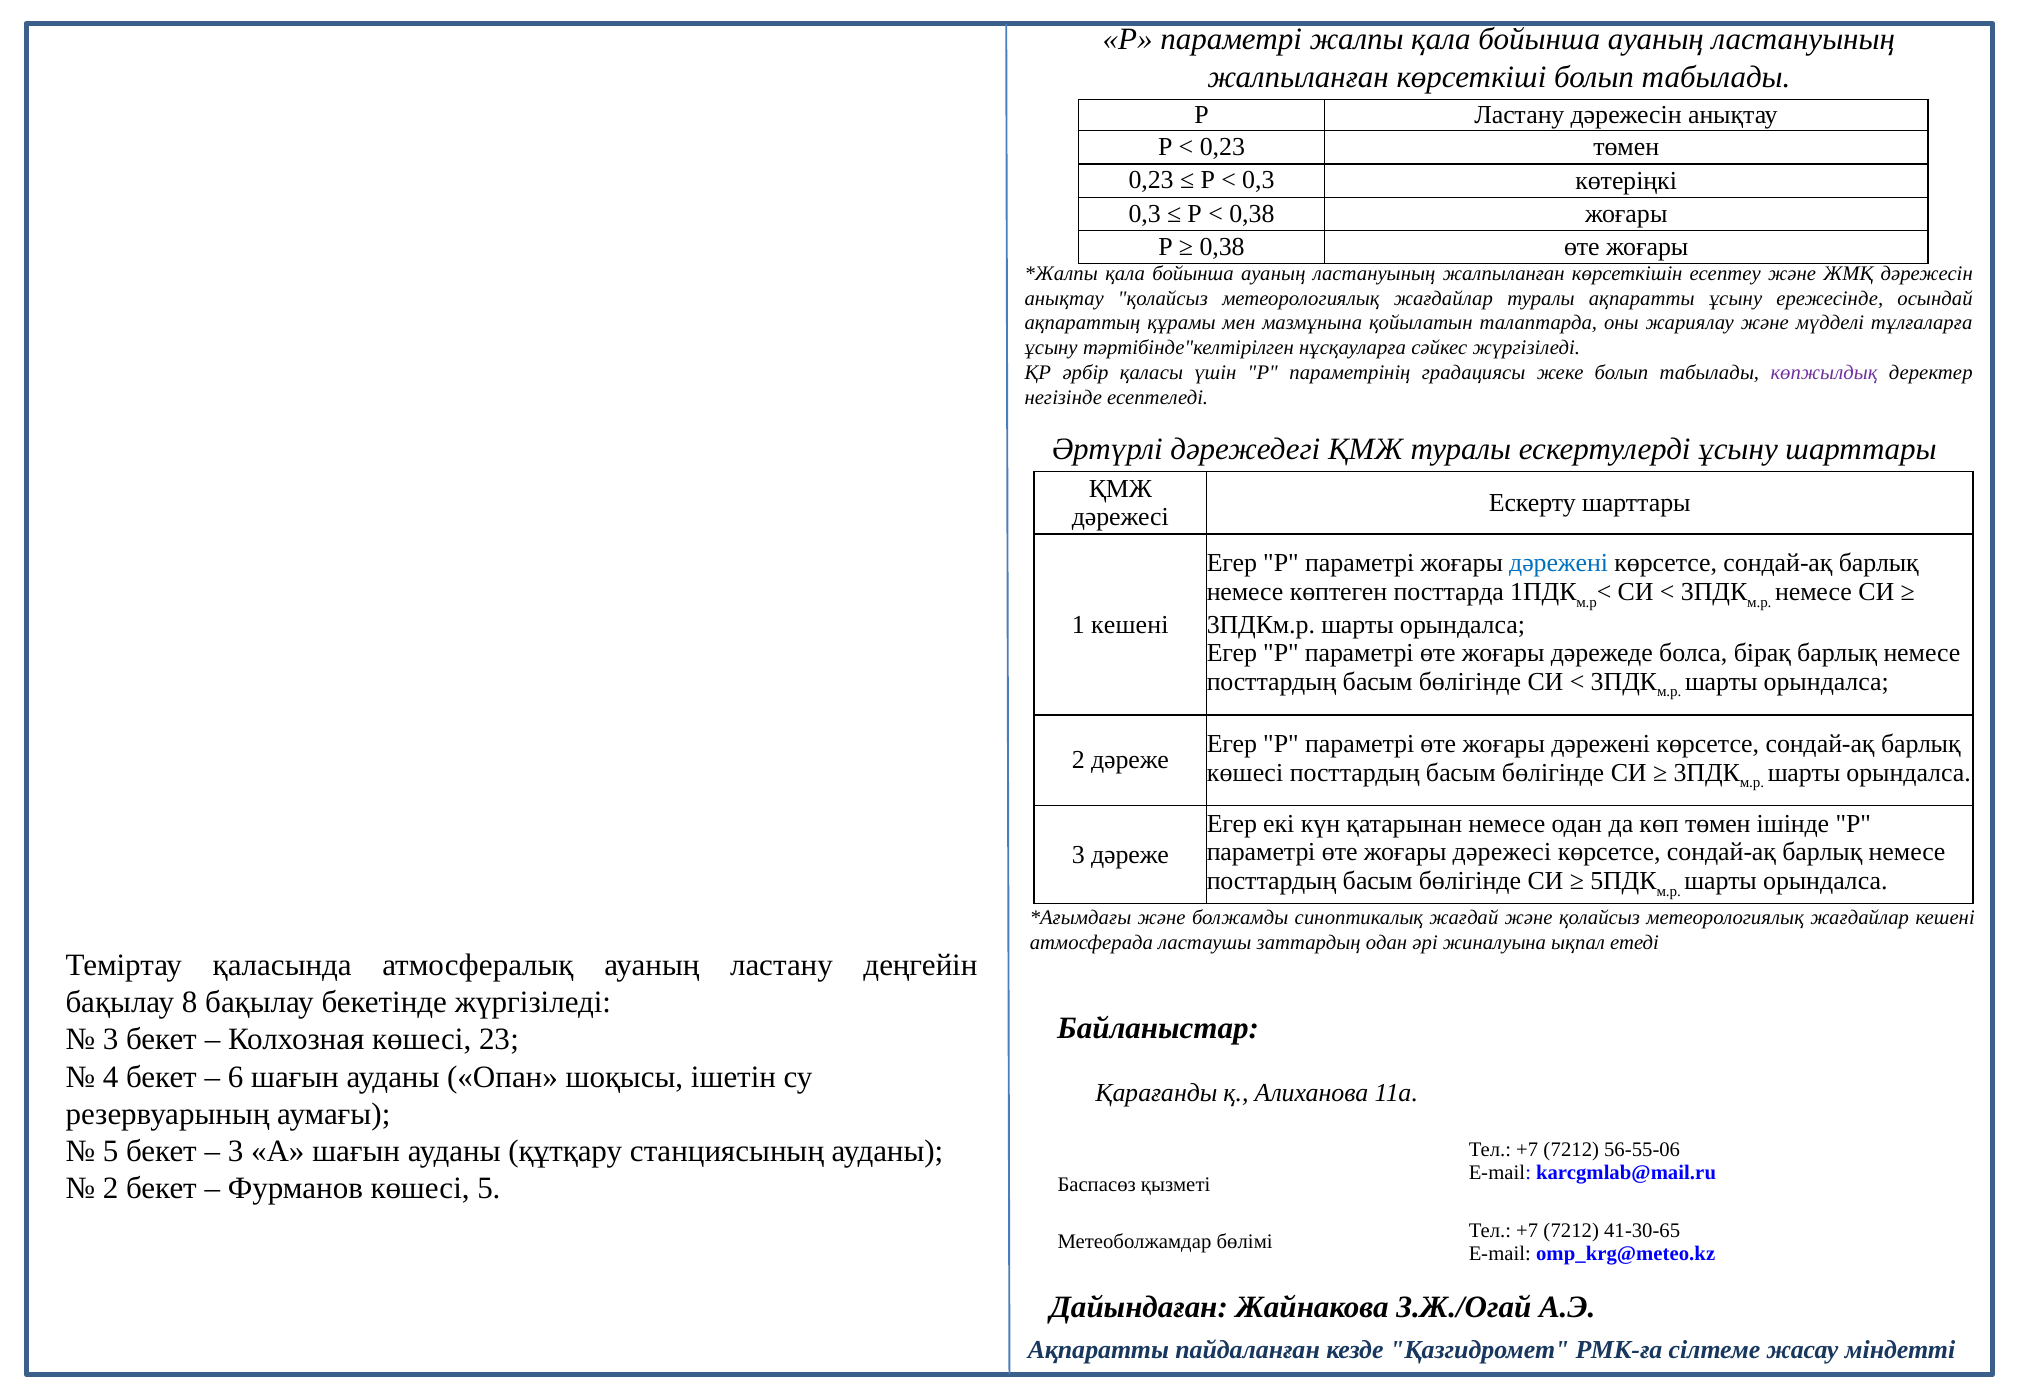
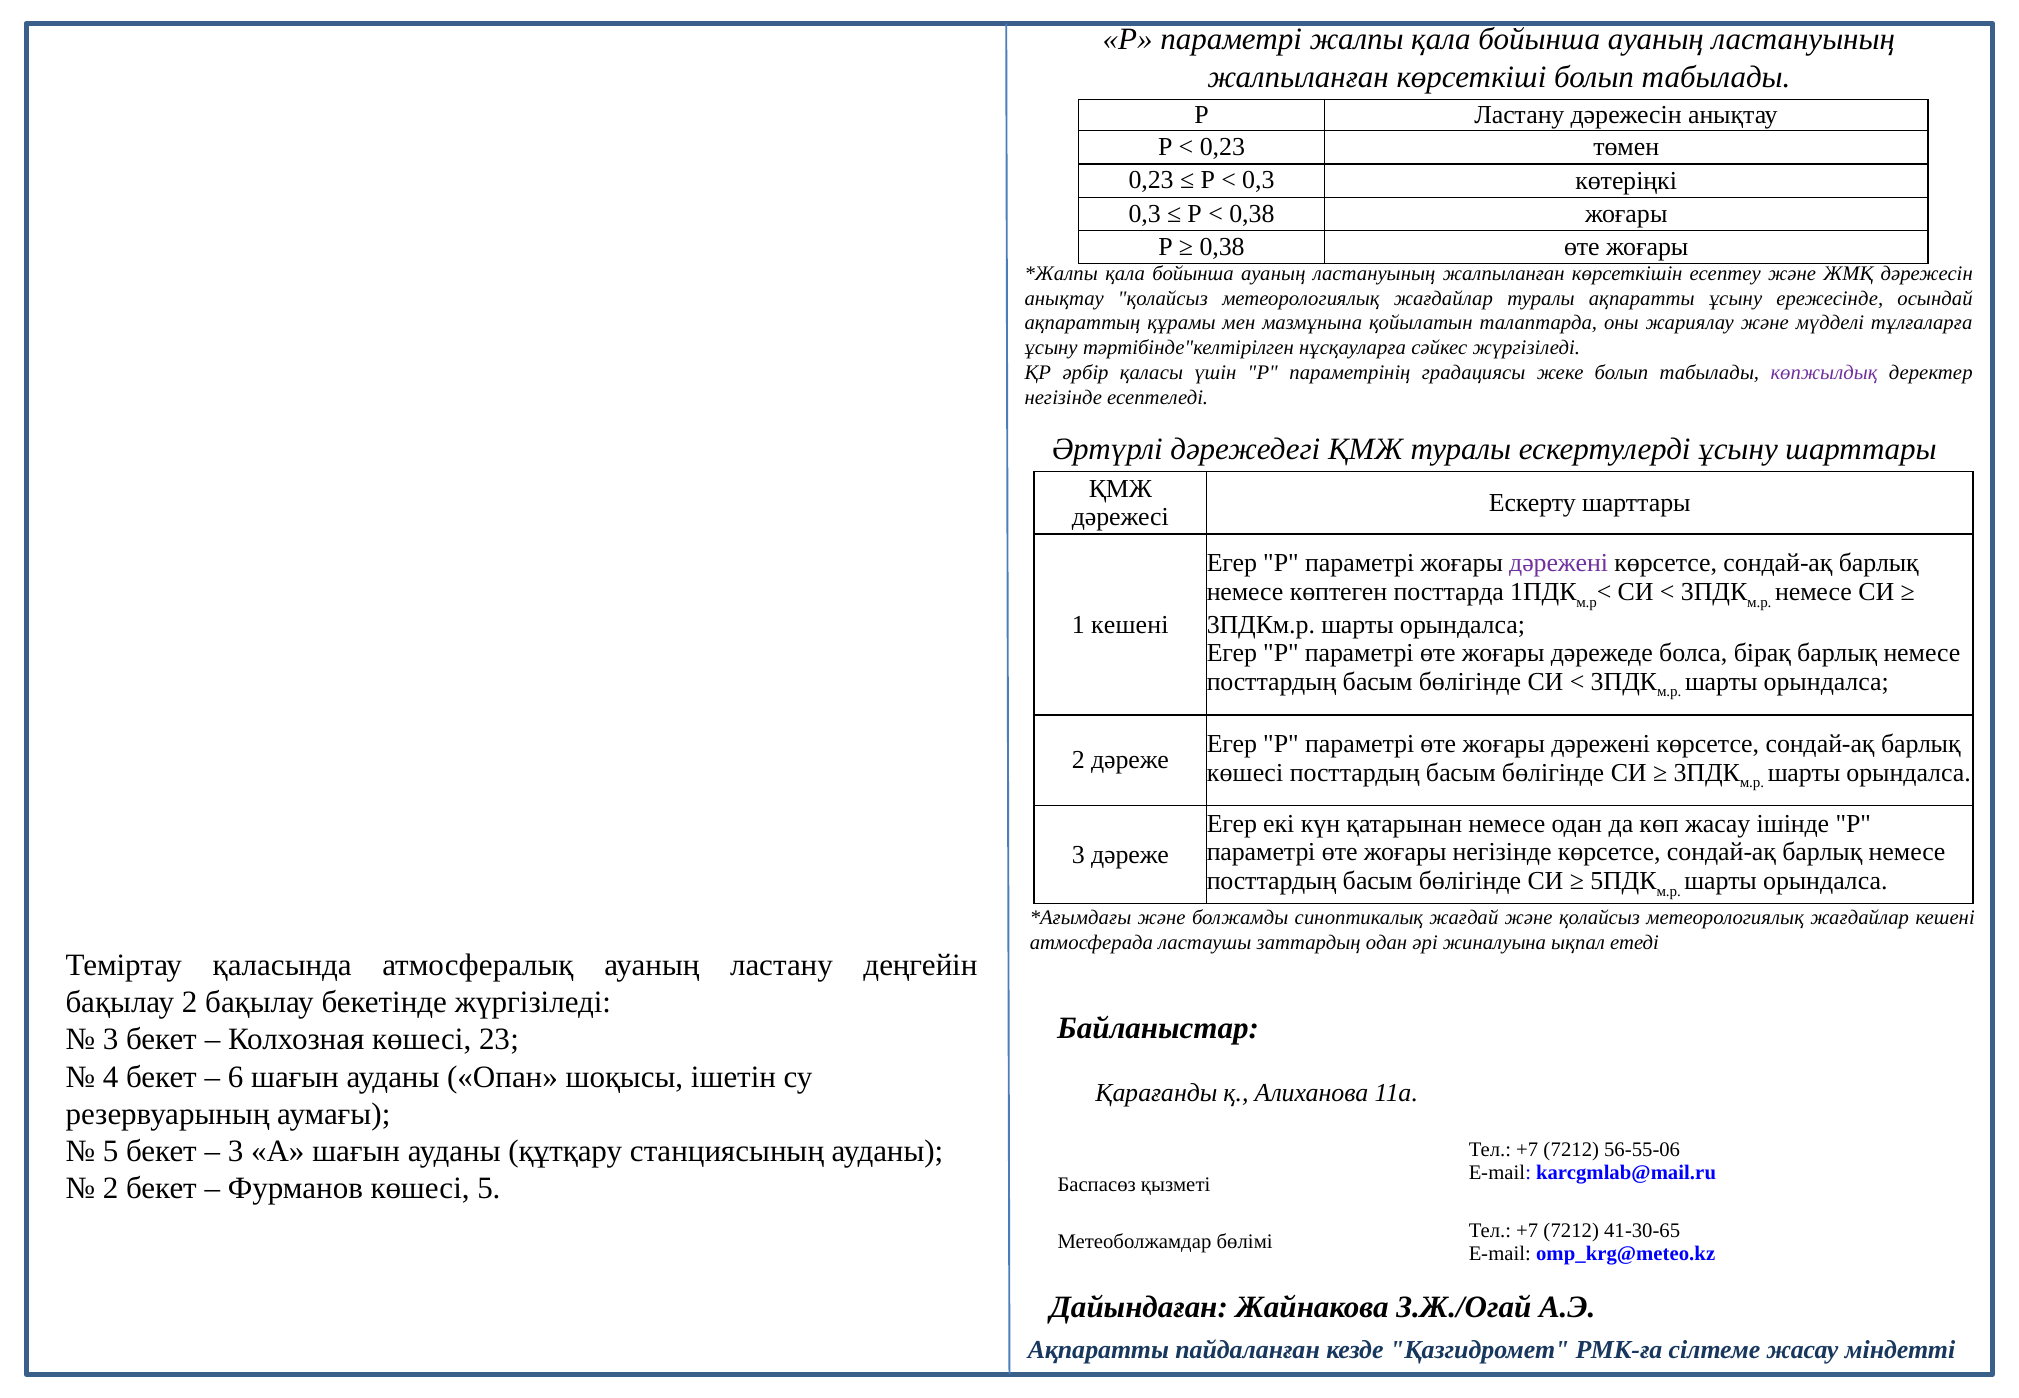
дәрежені colour: blue -> purple (1559, 563)
көп төмен: төмен -> жасау (1718, 824)
жоғары дәрежесі: дәрежесі -> негізінде (1502, 852)
бақылау 8: 8 -> 2 (190, 1002)
